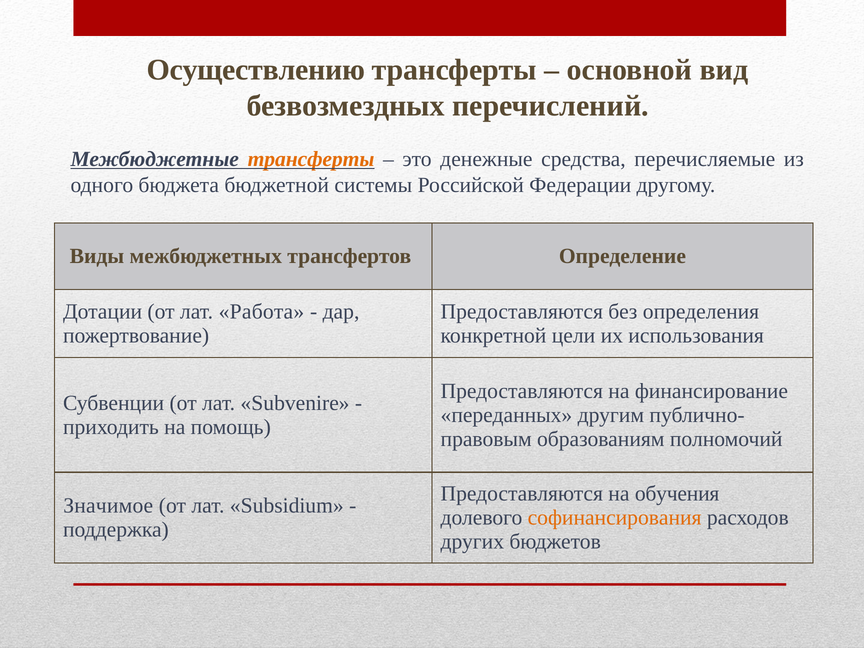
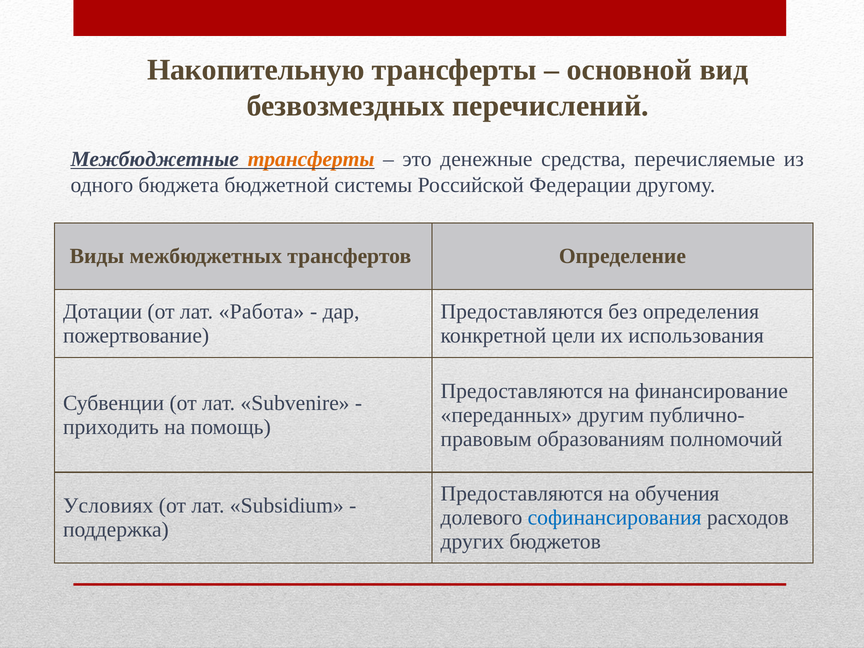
Осуществлению: Осуществлению -> Накопительную (256, 70)
Значимое: Значимое -> Условиях (108, 506)
софинансирования colour: orange -> blue (615, 518)
